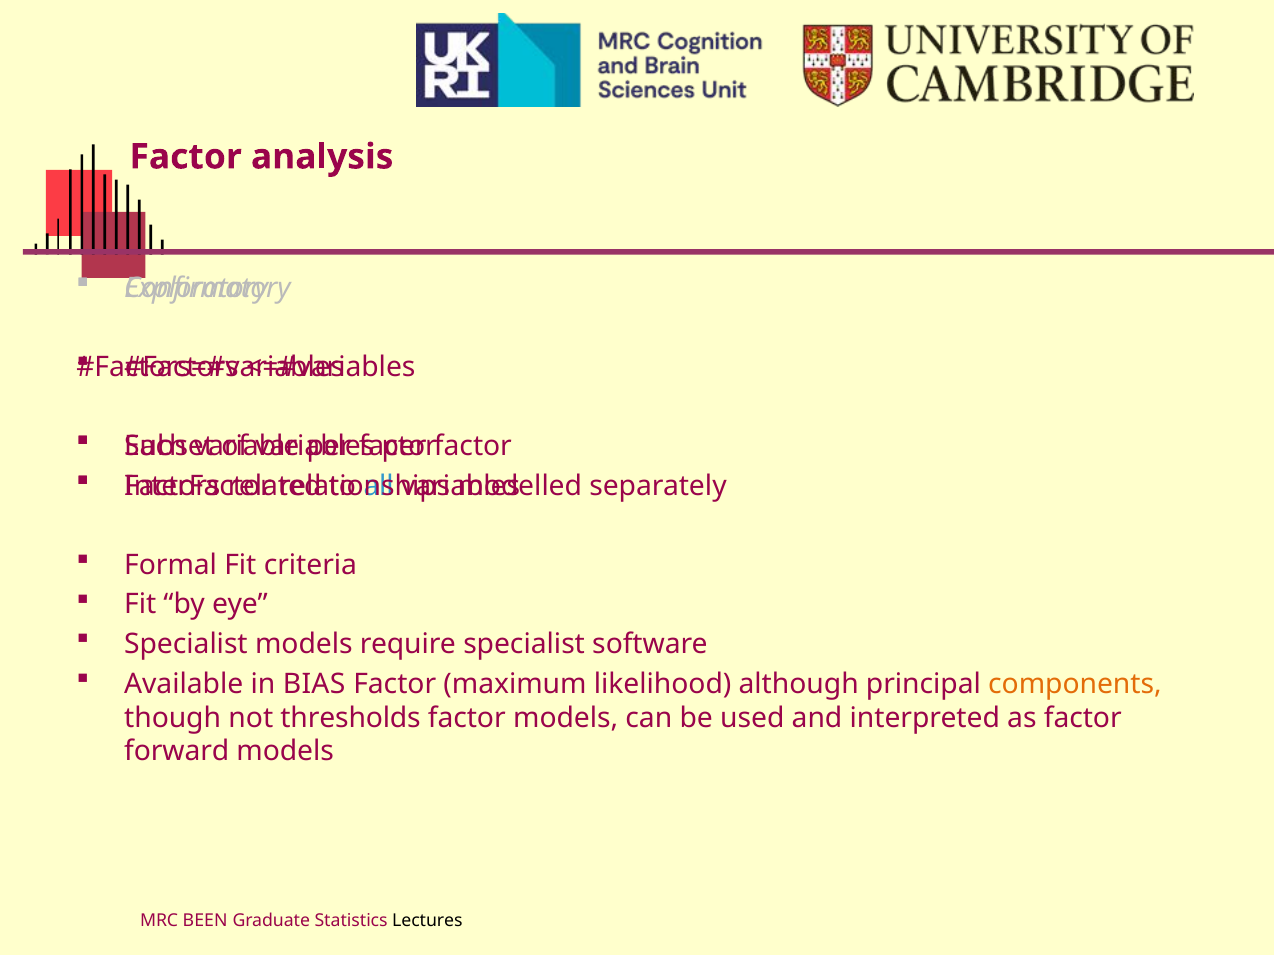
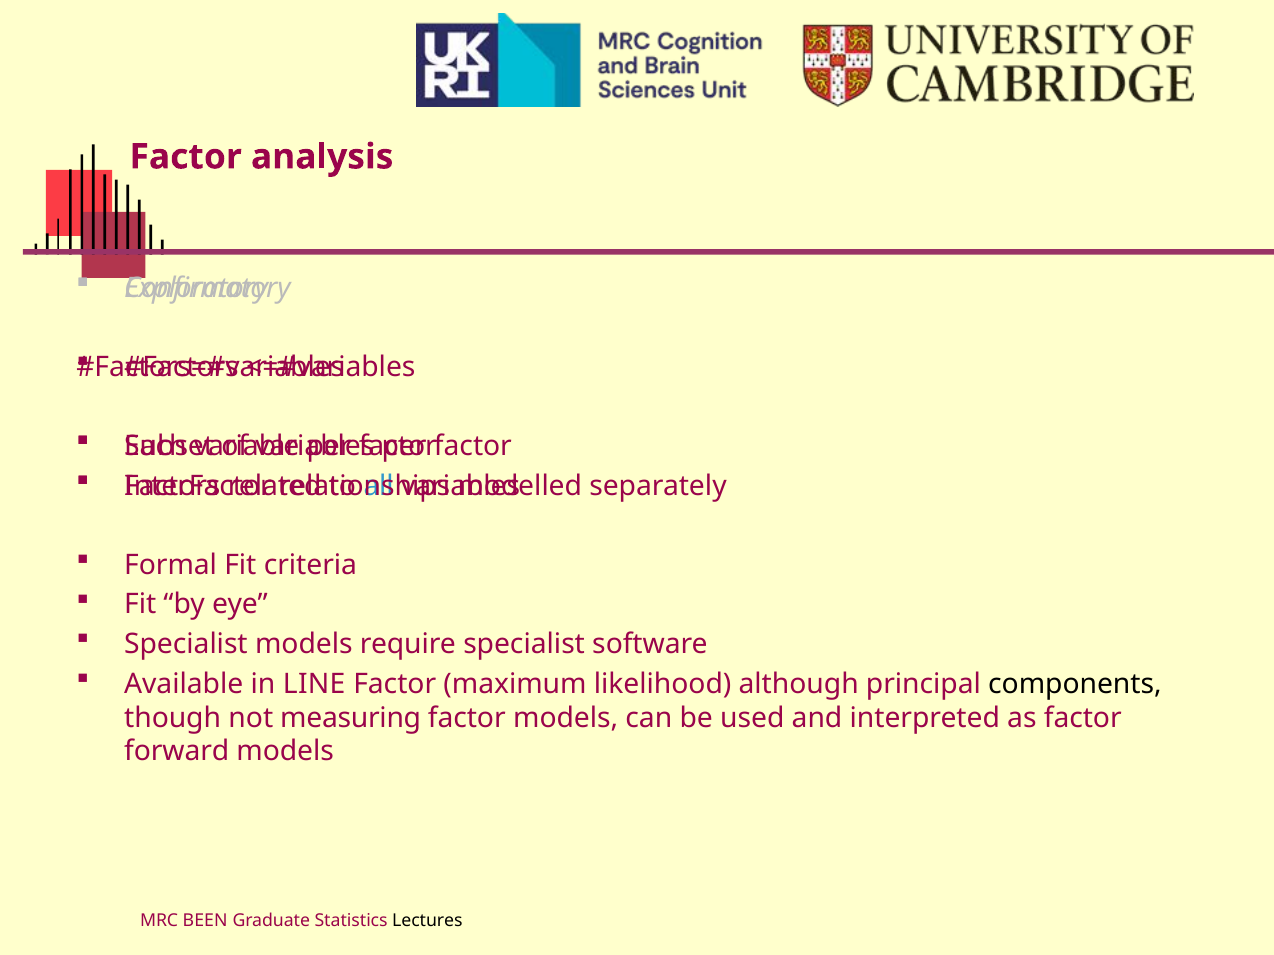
BIAS: BIAS -> LINE (314, 684)
components colour: orange -> black (1075, 684)
thresholds: thresholds -> measuring (351, 718)
